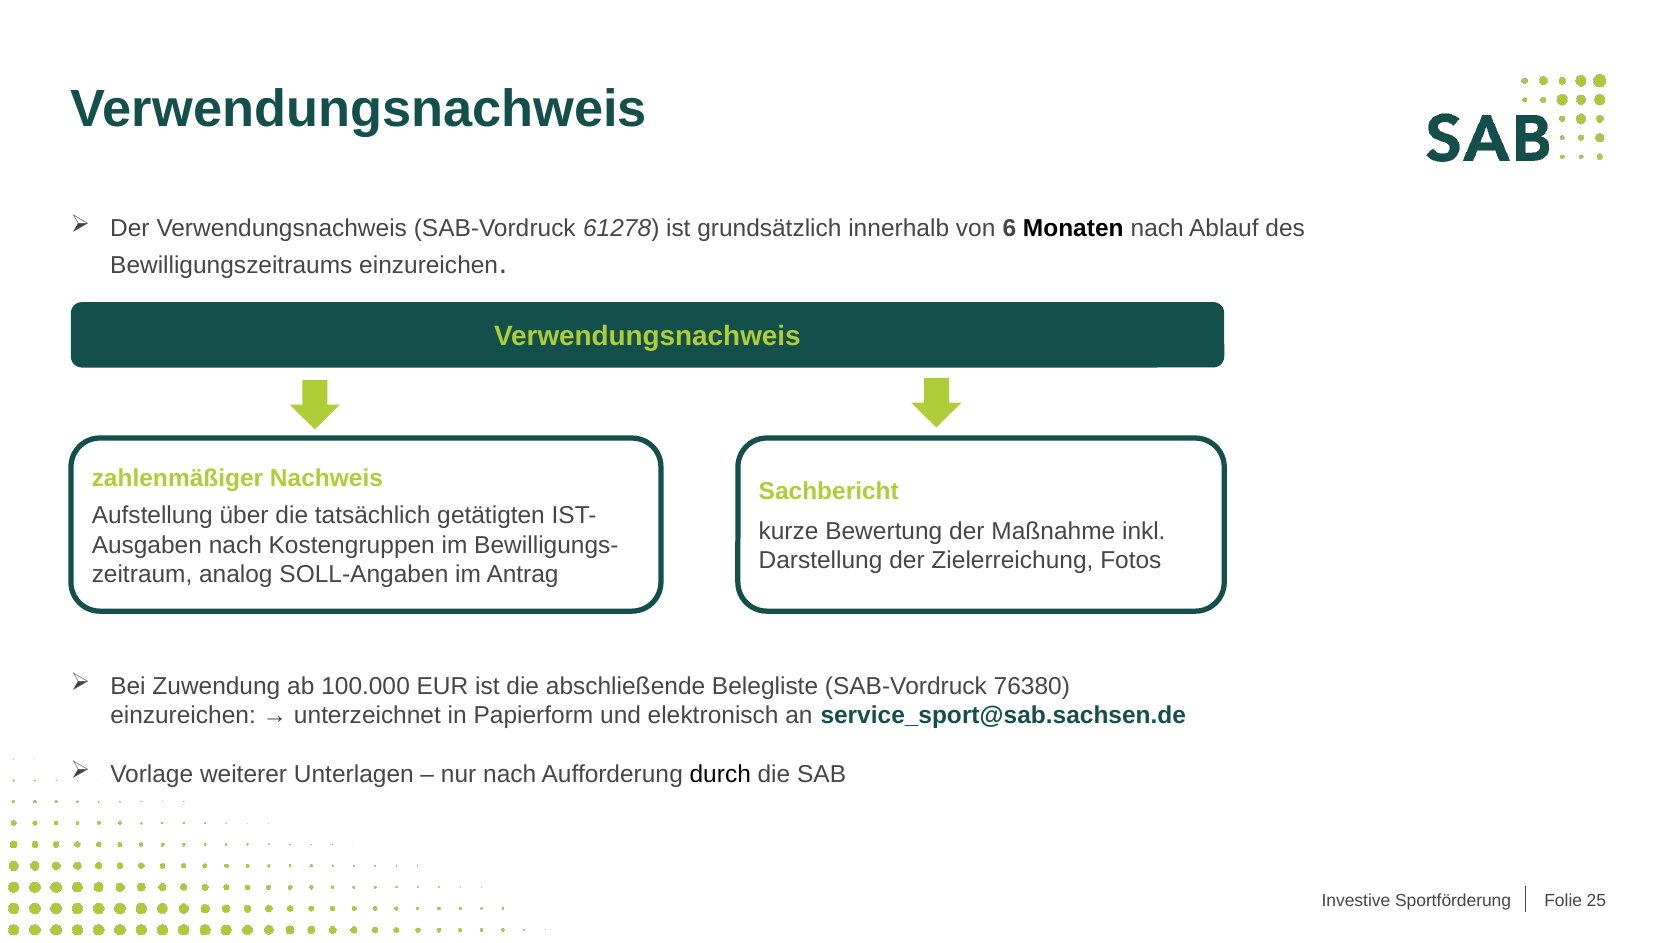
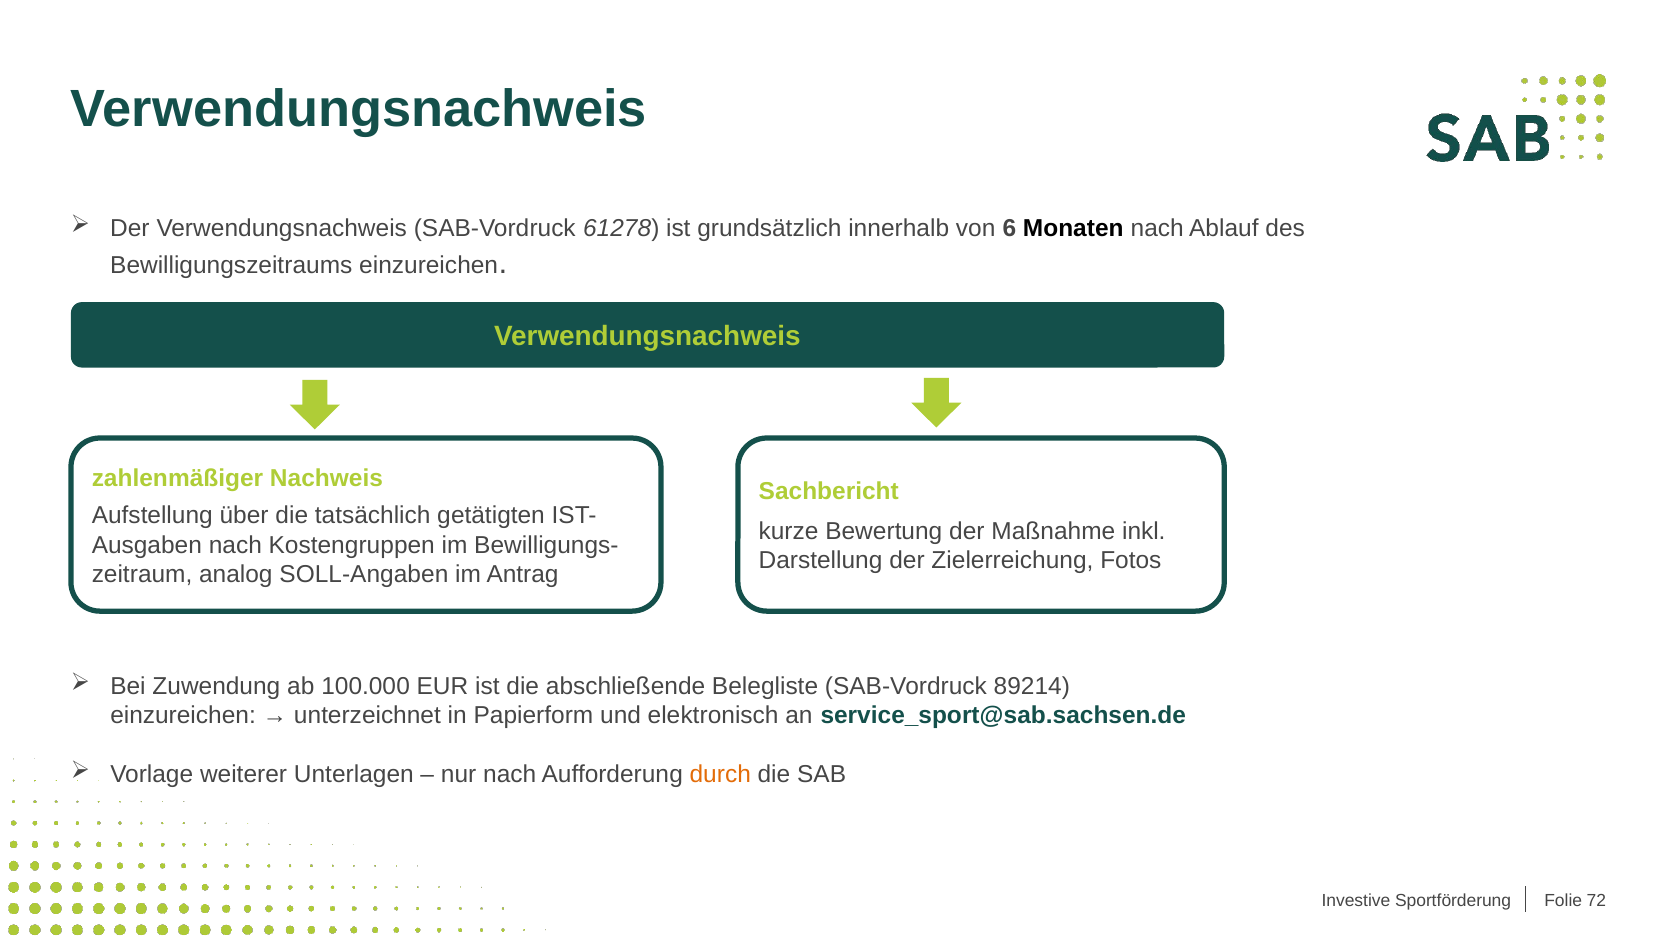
76380: 76380 -> 89214 (1032, 687)
durch colour: black -> orange (720, 775)
25: 25 -> 72 (1596, 901)
